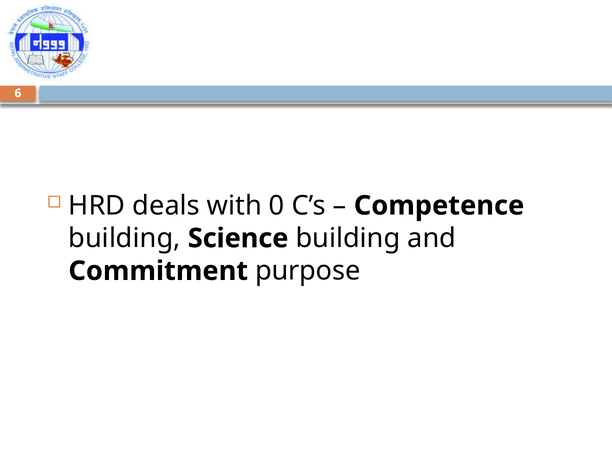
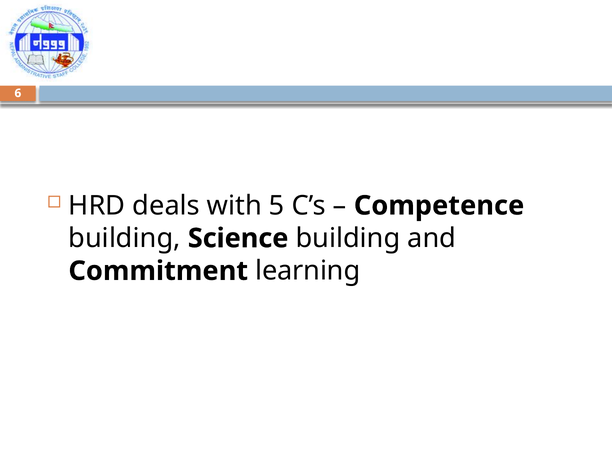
0: 0 -> 5 (277, 206)
purpose: purpose -> learning (308, 271)
